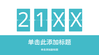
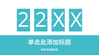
2 1: 1 -> 2 (41, 20)
